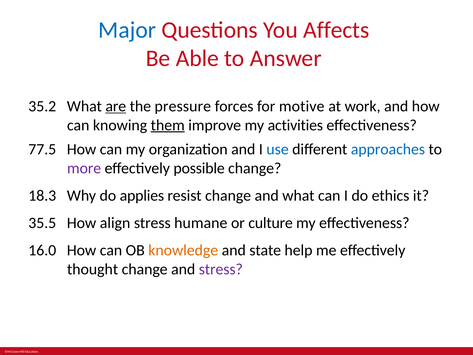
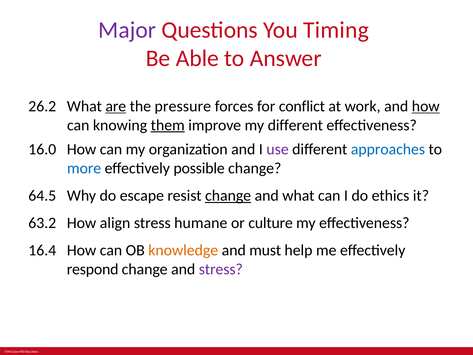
Major colour: blue -> purple (127, 30)
Affects: Affects -> Timing (336, 30)
35.2: 35.2 -> 26.2 (42, 106)
motive: motive -> conflict (302, 106)
how underline: none -> present (426, 106)
my activities: activities -> different (295, 125)
77.5: 77.5 -> 16.0 (42, 149)
use colour: blue -> purple (278, 149)
more colour: purple -> blue (84, 168)
18.3: 18.3 -> 64.5 (42, 195)
applies: applies -> escape (142, 195)
change underline: none -> present (228, 195)
35.5: 35.5 -> 63.2 (42, 223)
16.0: 16.0 -> 16.4 (42, 250)
state: state -> must (265, 250)
thought: thought -> respond (93, 269)
